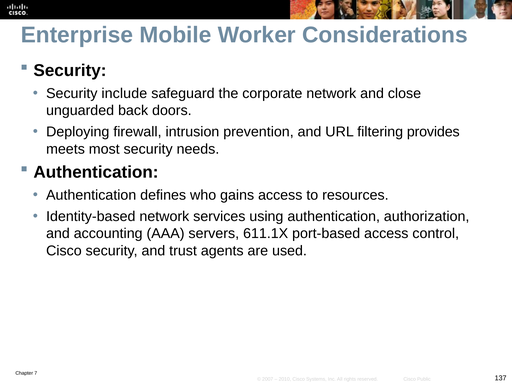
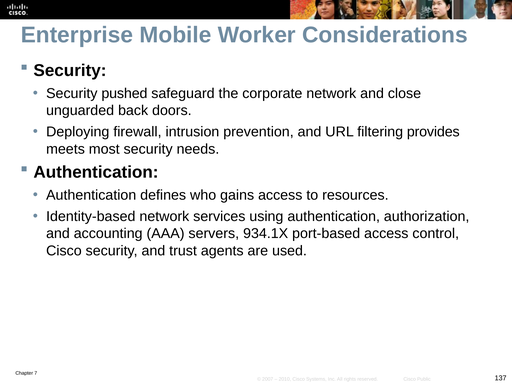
include: include -> pushed (124, 93)
611.1X: 611.1X -> 934.1X (266, 234)
